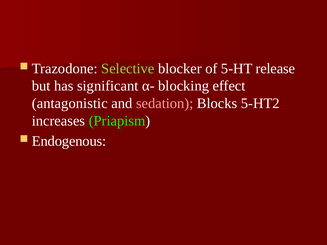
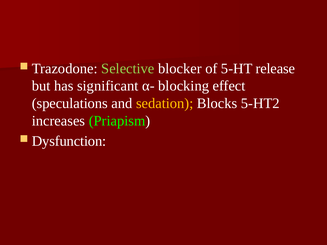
antagonistic: antagonistic -> speculations (70, 103)
sedation colour: pink -> yellow (165, 103)
Endogenous: Endogenous -> Dysfunction (69, 141)
